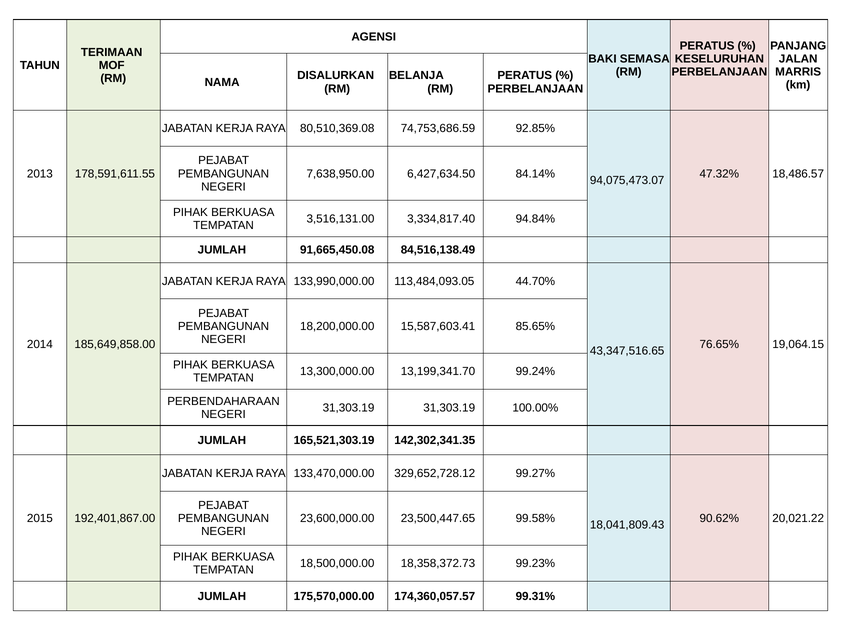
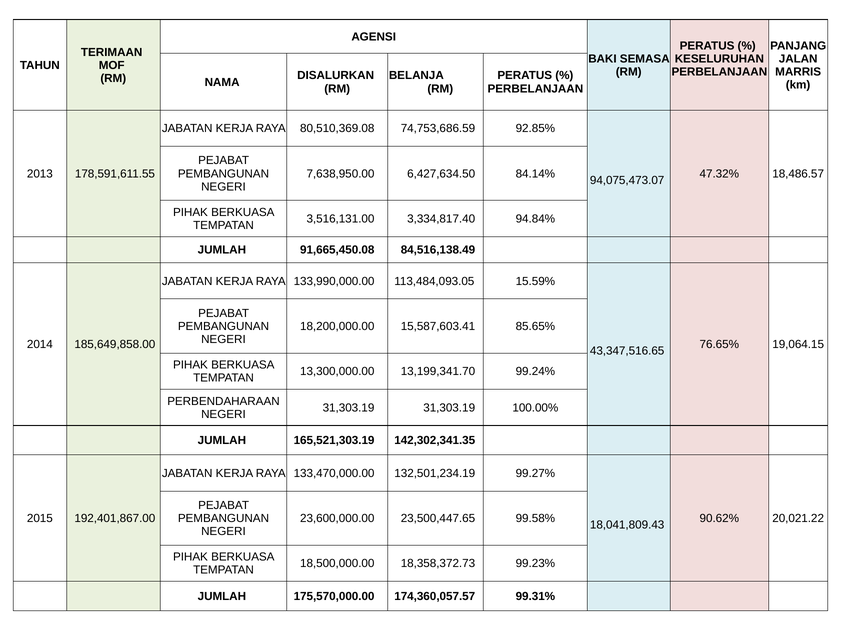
44.70%: 44.70% -> 15.59% (535, 281)
329,652,728.12: 329,652,728.12 -> 132,501,234.19 (435, 473)
